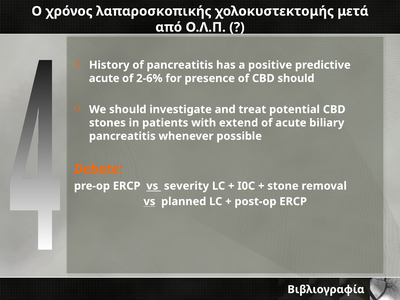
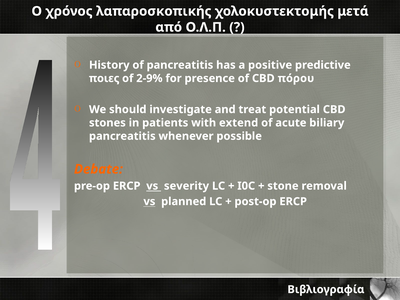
acute: acute -> ποιες (104, 78)
2-6%: 2-6% -> 2-9% (149, 78)
CBD should: should -> πόρου (296, 78)
